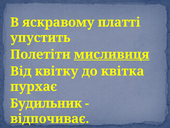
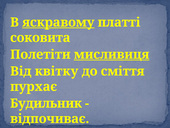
яскравому underline: none -> present (58, 22)
упустить: упустить -> соковита (40, 38)
квітка: квітка -> сміття (123, 71)
